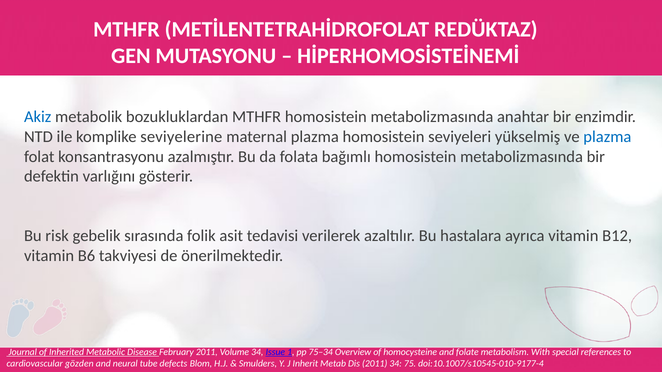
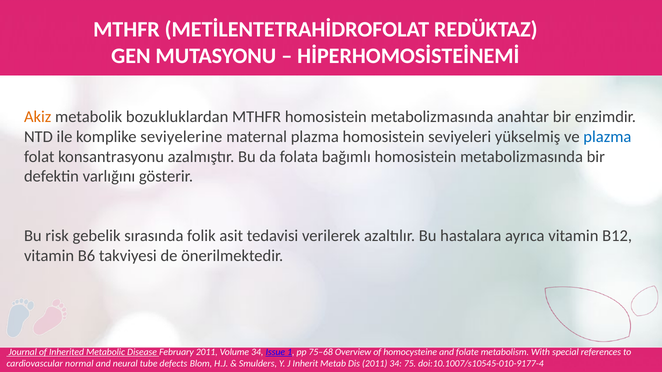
Akiz colour: blue -> orange (38, 117)
75–34: 75–34 -> 75–68 (321, 352)
gözden: gözden -> normal (79, 364)
